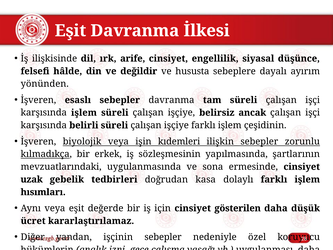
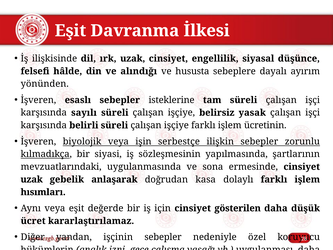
ırk arife: arife -> uzak (133, 58)
değildir: değildir -> alındığı (139, 71)
sebepler davranma: davranma -> isteklerine (172, 100)
karşısında işlem: işlem -> sayılı (84, 113)
ancak: ancak -> yasak (252, 113)
çeşidinin: çeşidinin -> ücretinin (265, 125)
kıdemleri: kıdemleri -> serbestçe (179, 141)
erkek: erkek -> siyasi (108, 154)
tedbirleri: tedbirleri -> anlaşarak (114, 179)
